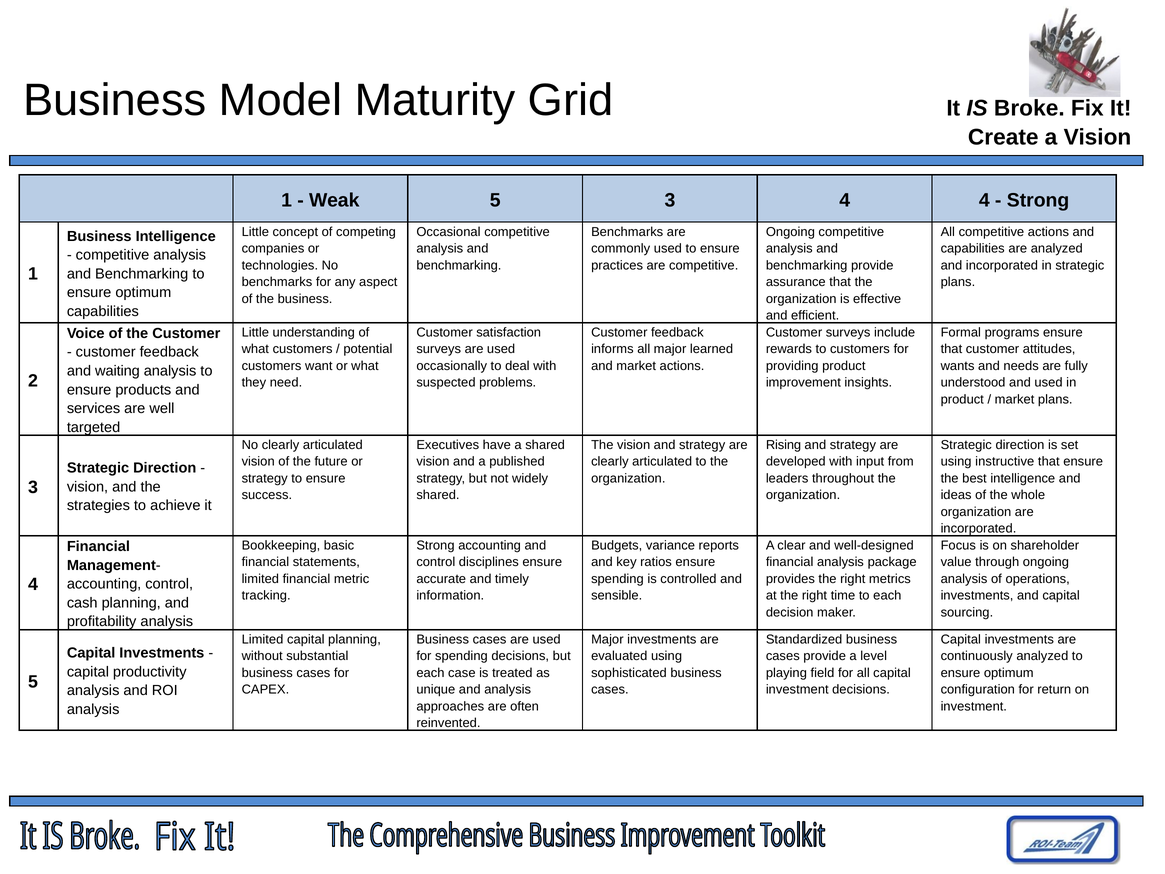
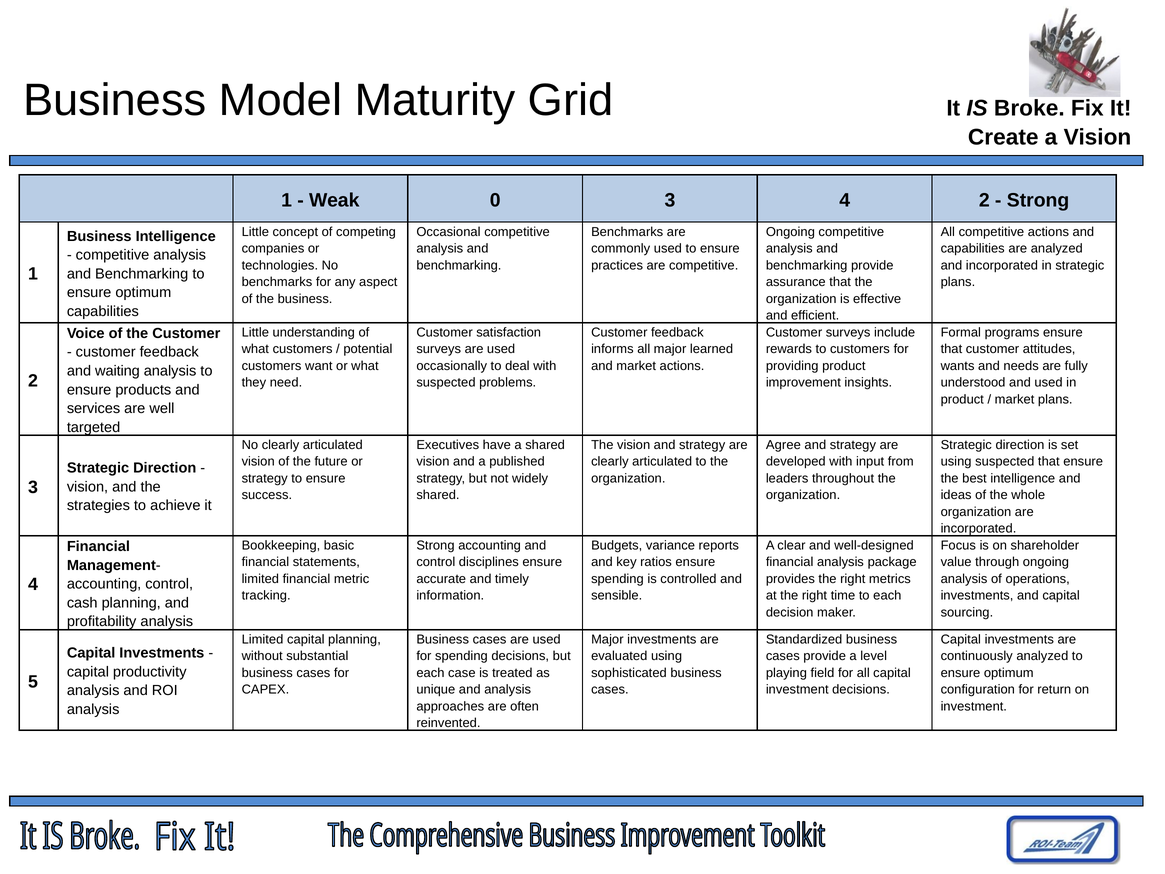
Weak 5: 5 -> 0 (495, 200)
4 4: 4 -> 2 (984, 200)
Rising: Rising -> Agree (783, 445)
using instructive: instructive -> suspected (1005, 462)
